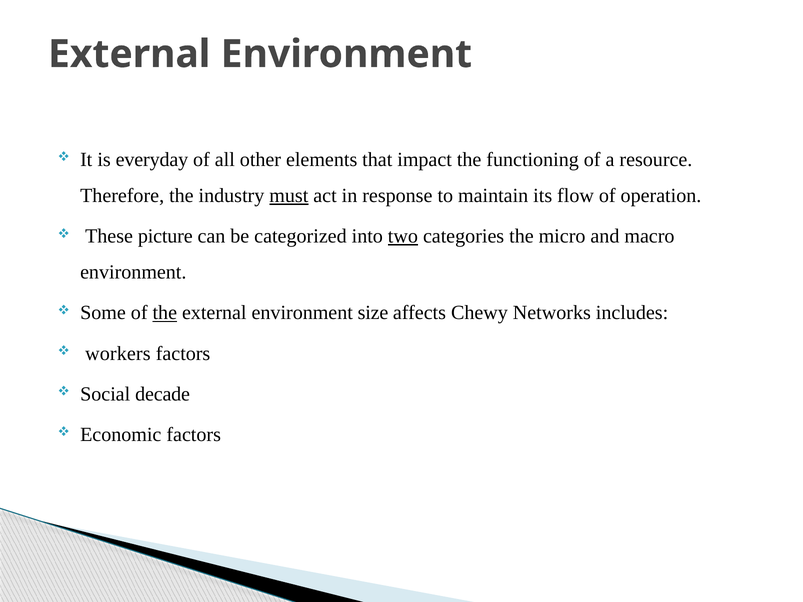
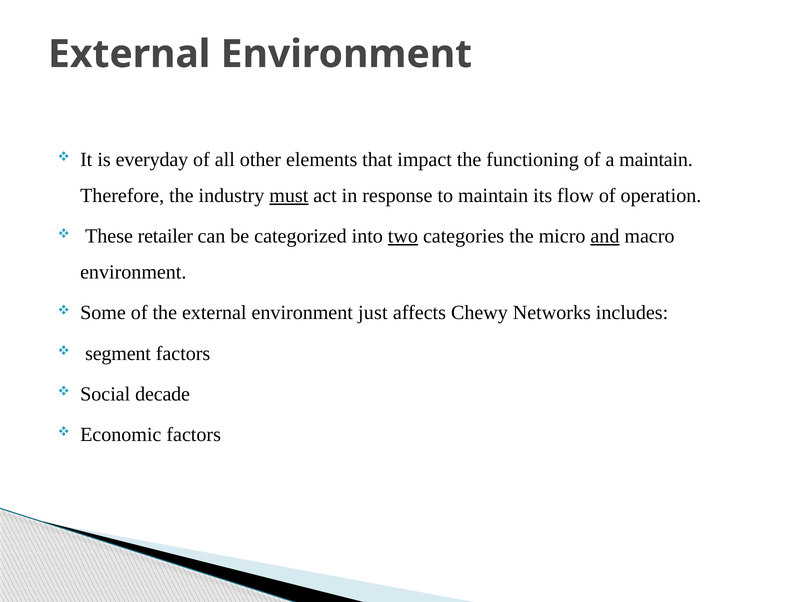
a resource: resource -> maintain (656, 160)
picture: picture -> retailer (165, 236)
and underline: none -> present (605, 236)
the underline: present -> none (165, 313)
size: size -> just (373, 313)
workers: workers -> segment (118, 354)
